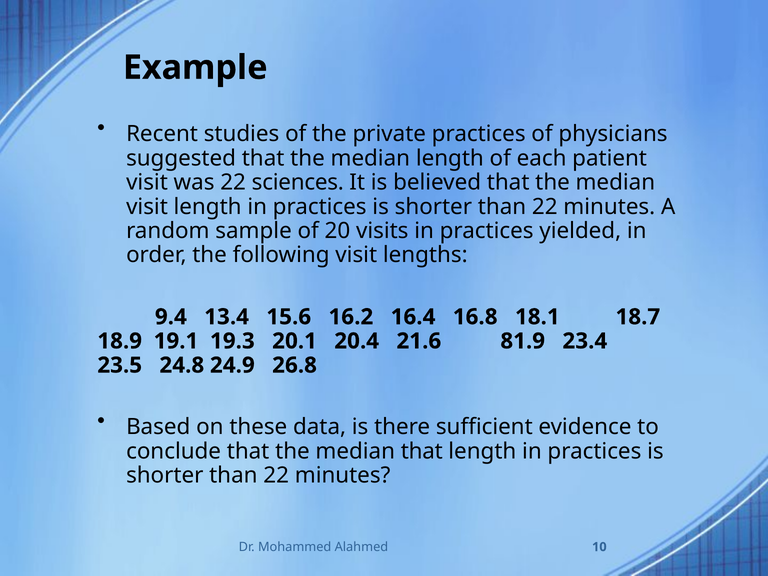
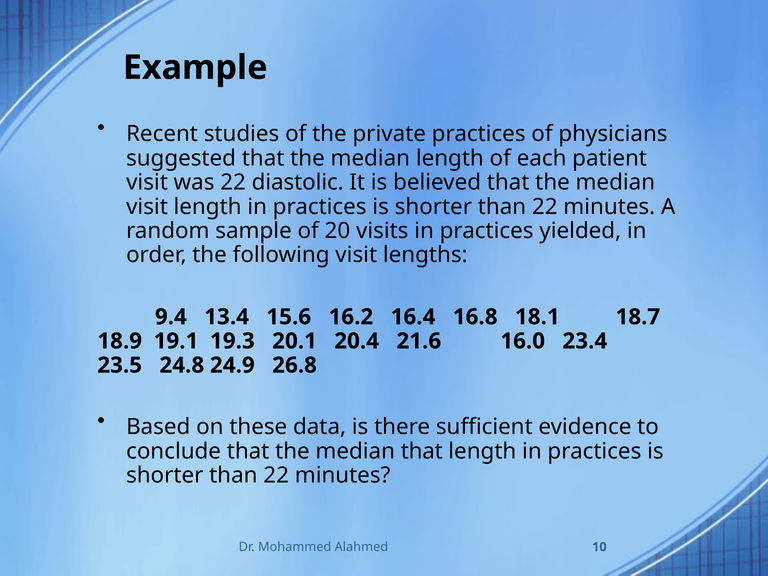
sciences: sciences -> diastolic (298, 182)
81.9: 81.9 -> 16.0 (523, 341)
